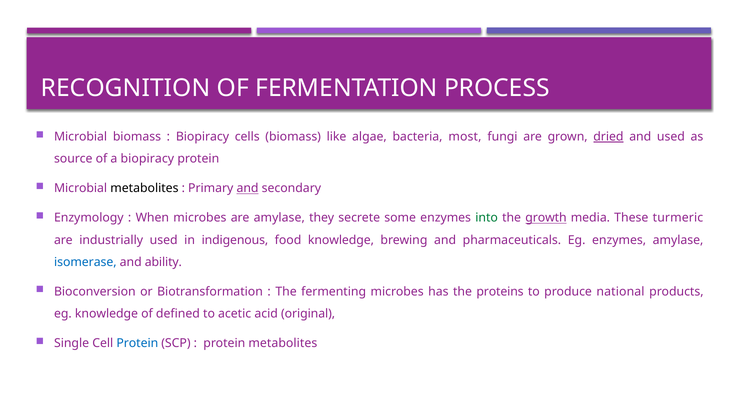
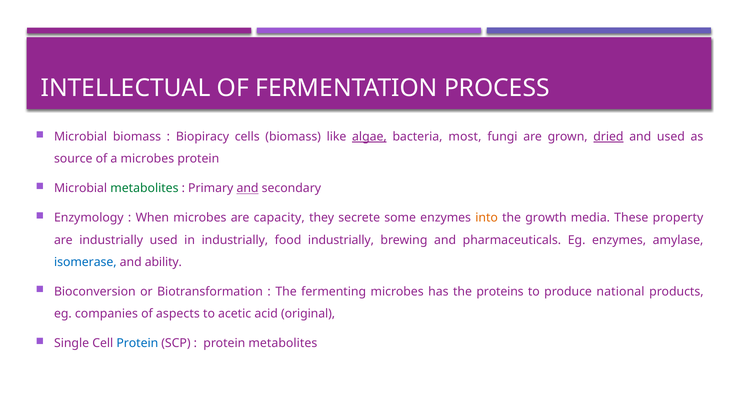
RECOGNITION: RECOGNITION -> INTELLECTUAL (126, 88)
algae underline: none -> present (369, 137)
a biopiracy: biopiracy -> microbes (147, 159)
metabolites colour: black -> green (144, 188)
are amylase: amylase -> capacity (279, 218)
into colour: green -> orange (487, 218)
growth underline: present -> none (546, 218)
turmeric: turmeric -> property (678, 218)
in indigenous: indigenous -> industrially (235, 240)
food knowledge: knowledge -> industrially (341, 240)
eg knowledge: knowledge -> companies (106, 314)
defined: defined -> aspects (178, 314)
